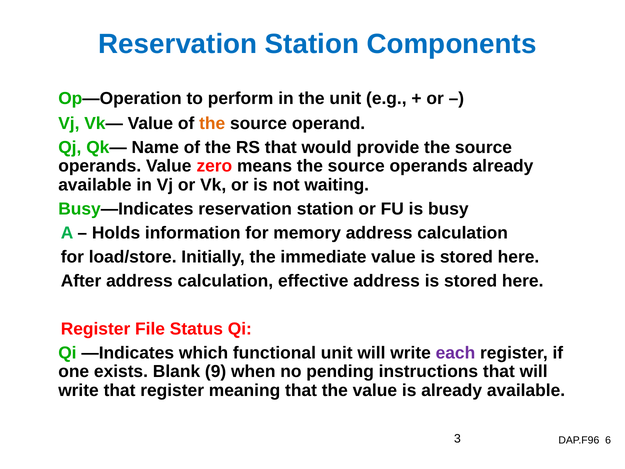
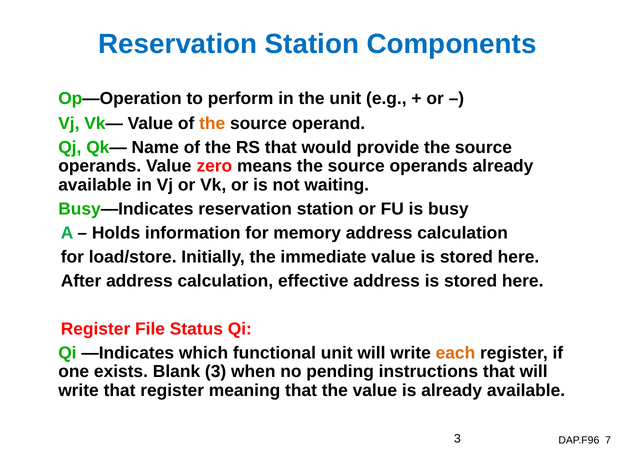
each colour: purple -> orange (455, 353)
Blank 9: 9 -> 3 (216, 371)
6: 6 -> 7 (608, 440)
